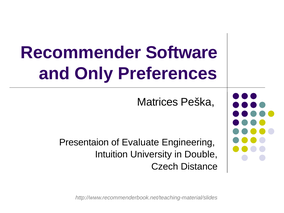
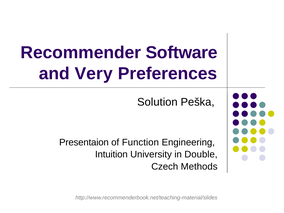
Only: Only -> Very (94, 73)
Matrices: Matrices -> Solution (157, 102)
Evaluate: Evaluate -> Function (140, 142)
Distance: Distance -> Methods (199, 167)
